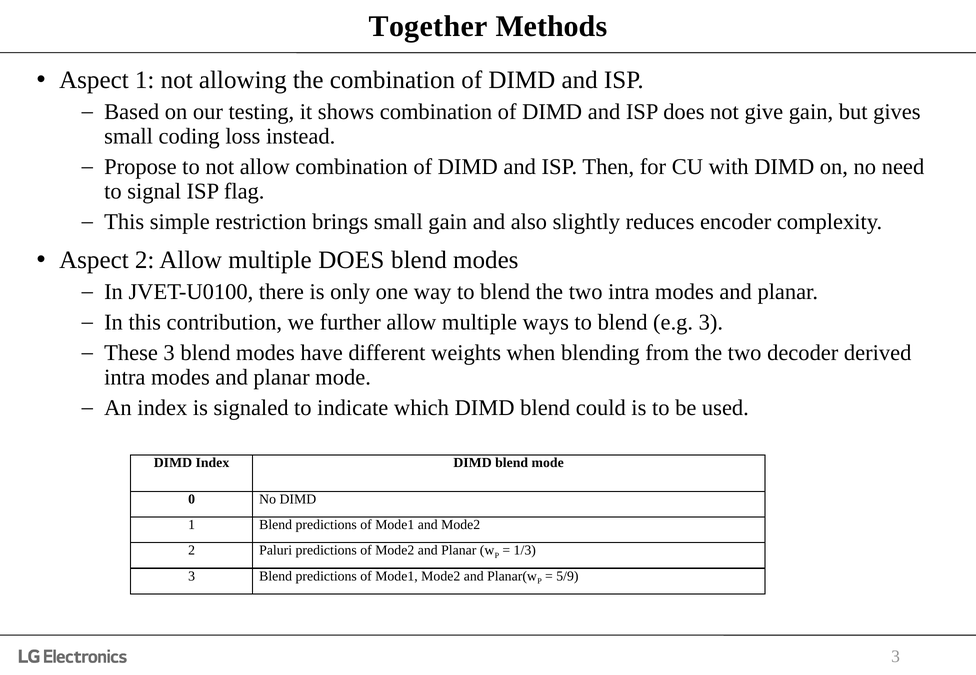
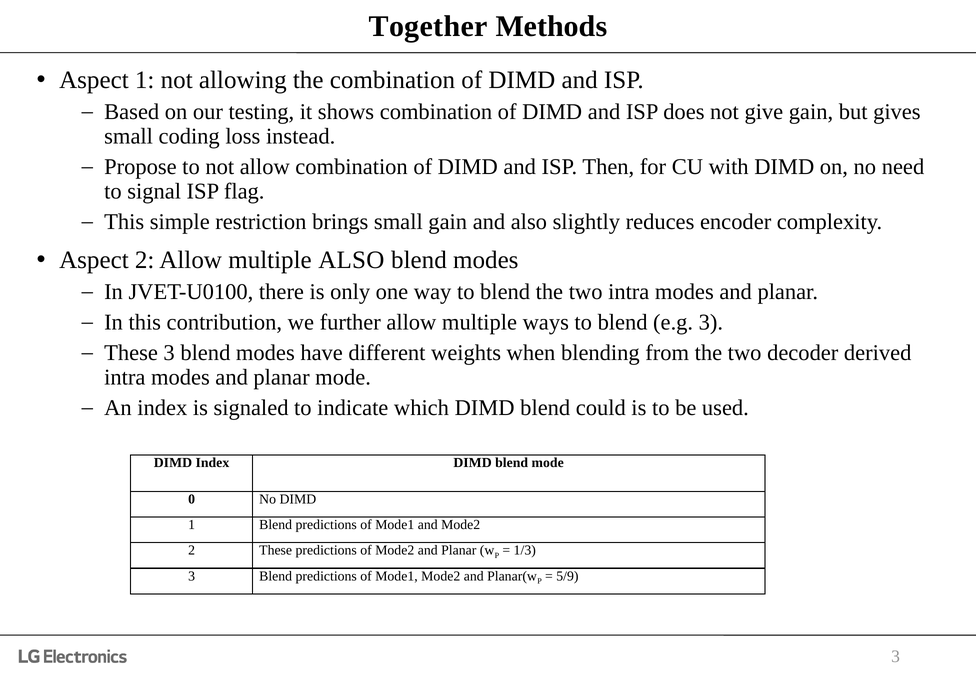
multiple DOES: DOES -> ALSO (351, 260)
2 Paluri: Paluri -> These (276, 551)
